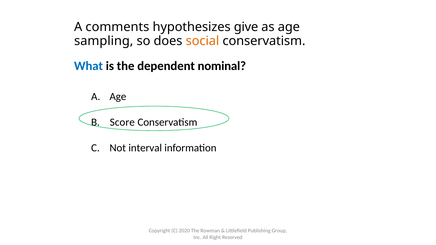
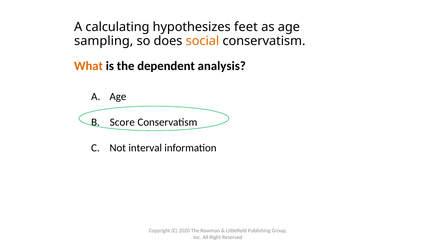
comments: comments -> calculating (117, 27)
give: give -> feet (246, 27)
What colour: blue -> orange (89, 66)
nominal: nominal -> analysis (222, 66)
